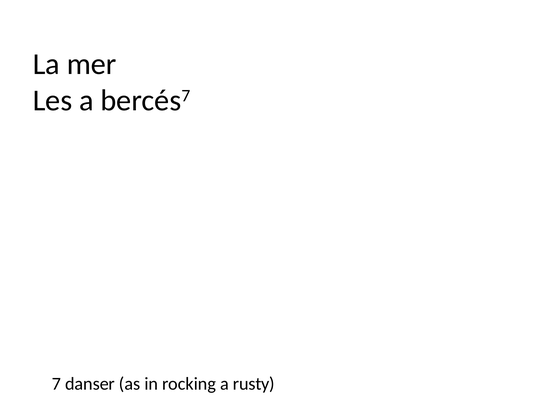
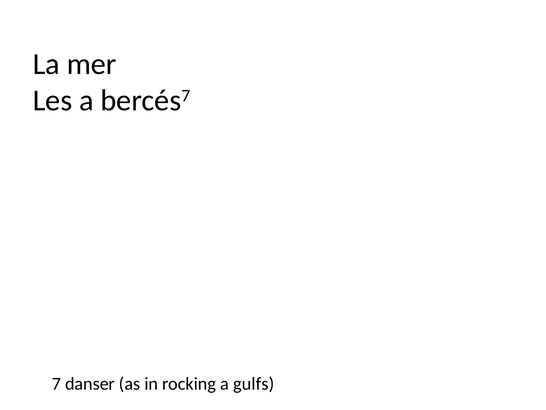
rusty: rusty -> gulfs (254, 383)
